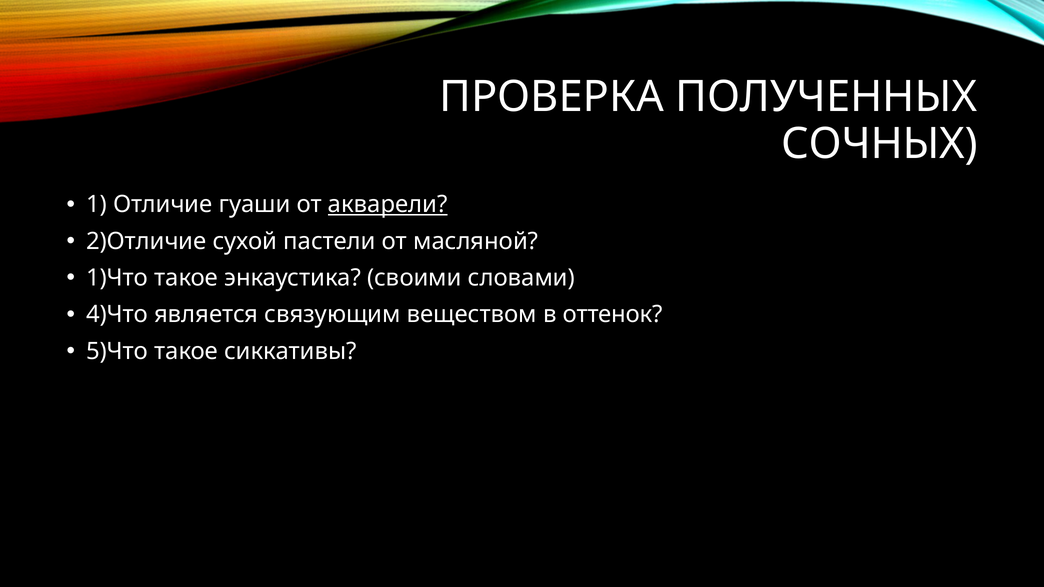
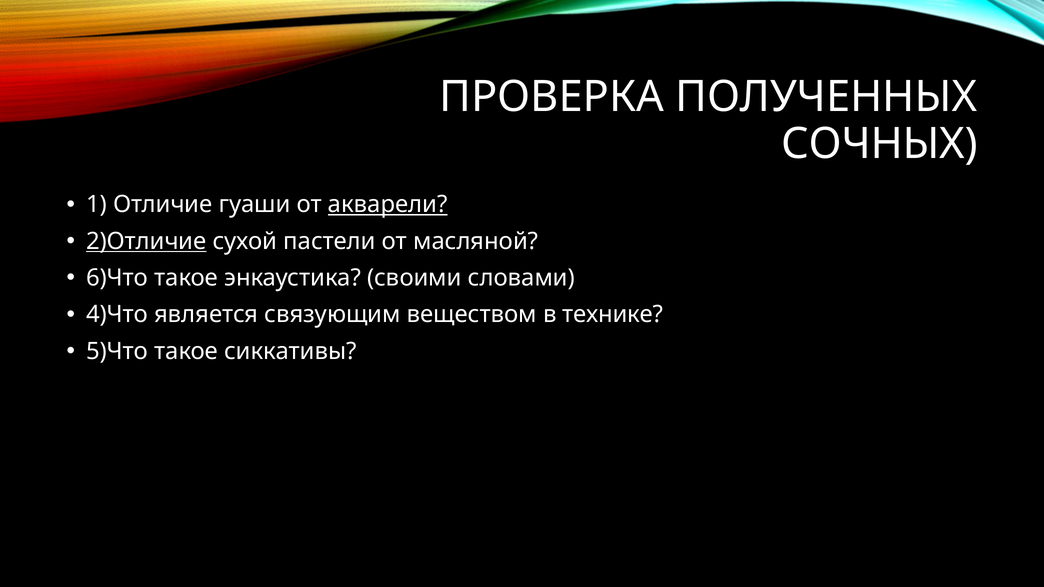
2)Отличие underline: none -> present (146, 241)
1)Что: 1)Что -> 6)Что (117, 278)
оттенок: оттенок -> технике (613, 315)
